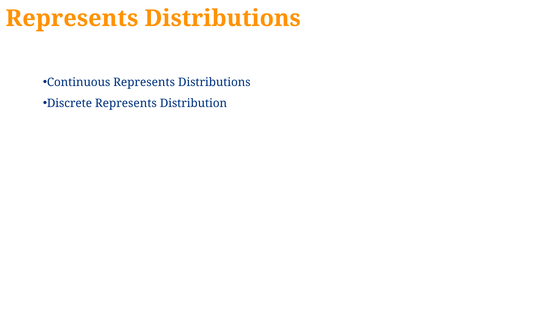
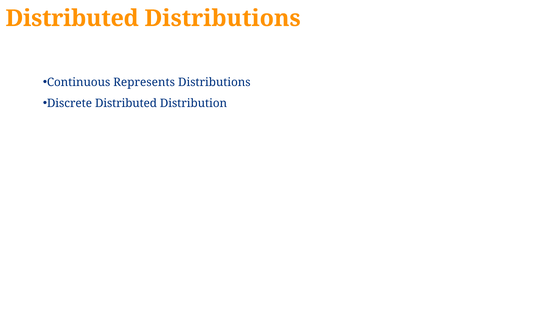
Represents: Represents -> Distributed (72, 18)
Discrete Represents: Represents -> Distributed (126, 103)
